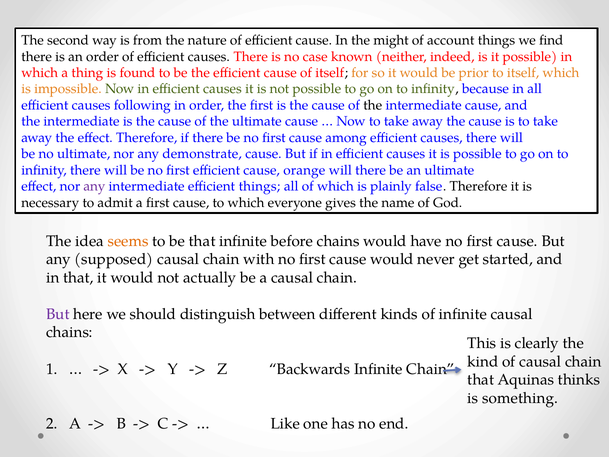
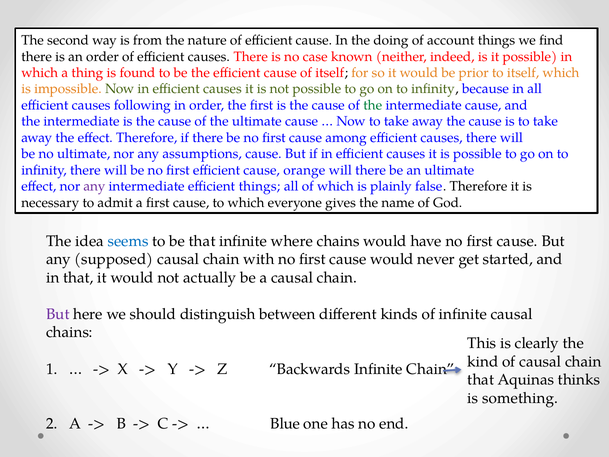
might: might -> doing (391, 40)
the colour: black -> green (373, 105)
demonstrate: demonstrate -> assumptions (202, 154)
seems colour: orange -> blue (128, 241)
before: before -> where (292, 241)
Like: Like -> Blue (285, 424)
